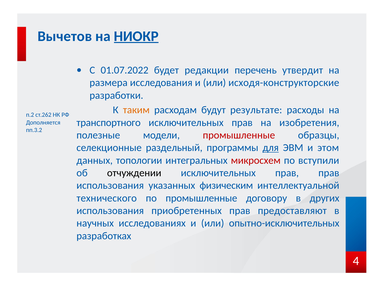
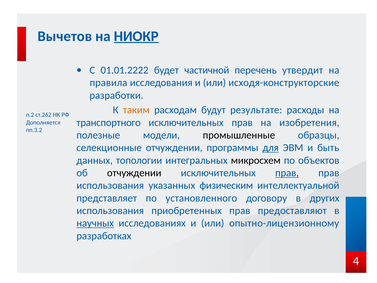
01.07.2022: 01.07.2022 -> 01.01.2222 (125, 70)
редакции: редакции -> частичной (207, 70)
размера: размера -> правила (109, 83)
промышленные colour: red -> black (239, 135)
селекционные раздельный: раздельный -> отчуждении (174, 148)
этом: этом -> быть (328, 148)
микросхем colour: red -> black (256, 160)
вступили: вступили -> объектов (319, 160)
прав underline: none -> present (287, 173)
технического: технического -> представляет (107, 198)
по промышленные: промышленные -> установленного (201, 198)
научных underline: none -> present (95, 223)
опытно-исключительных: опытно-исключительных -> опытно-лицензионному (284, 223)
